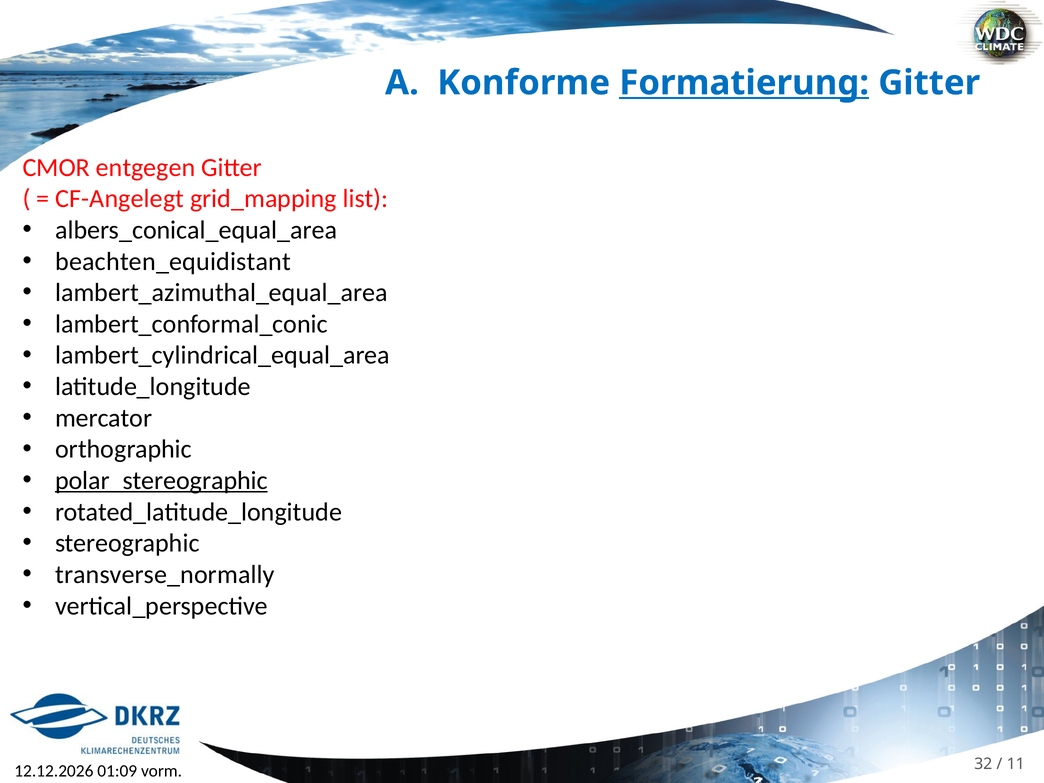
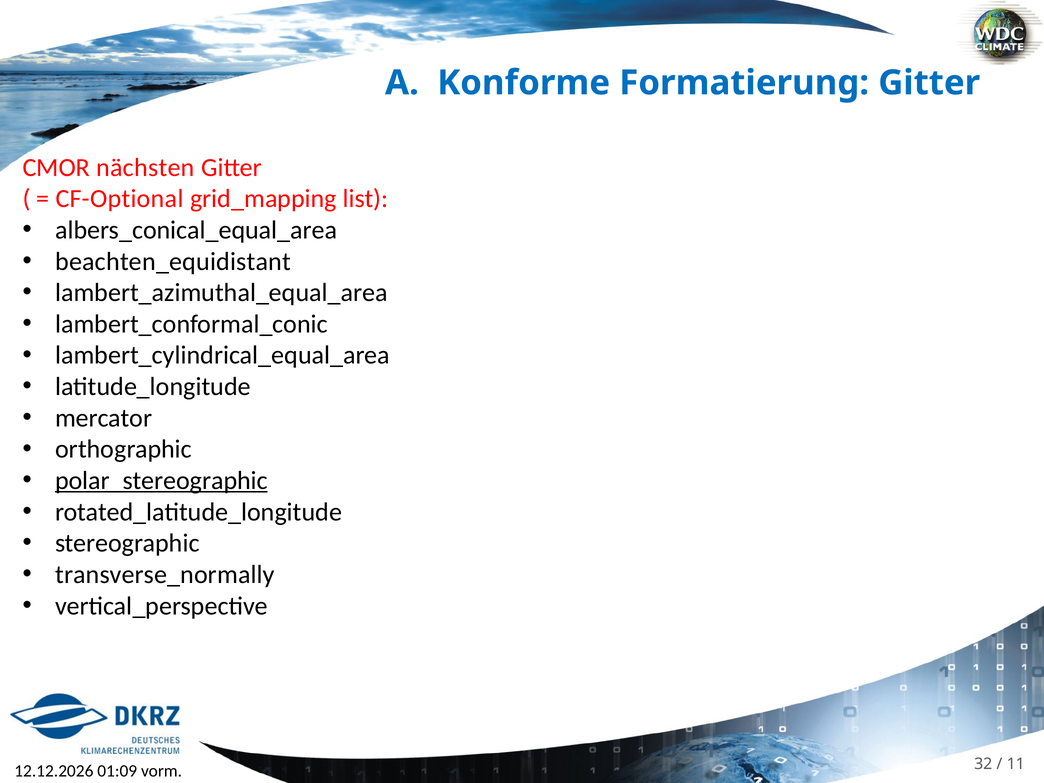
Formatierung underline: present -> none (744, 83)
entgegen: entgegen -> nächsten (145, 167)
CF-Angelegt: CF-Angelegt -> CF-Optional (120, 199)
